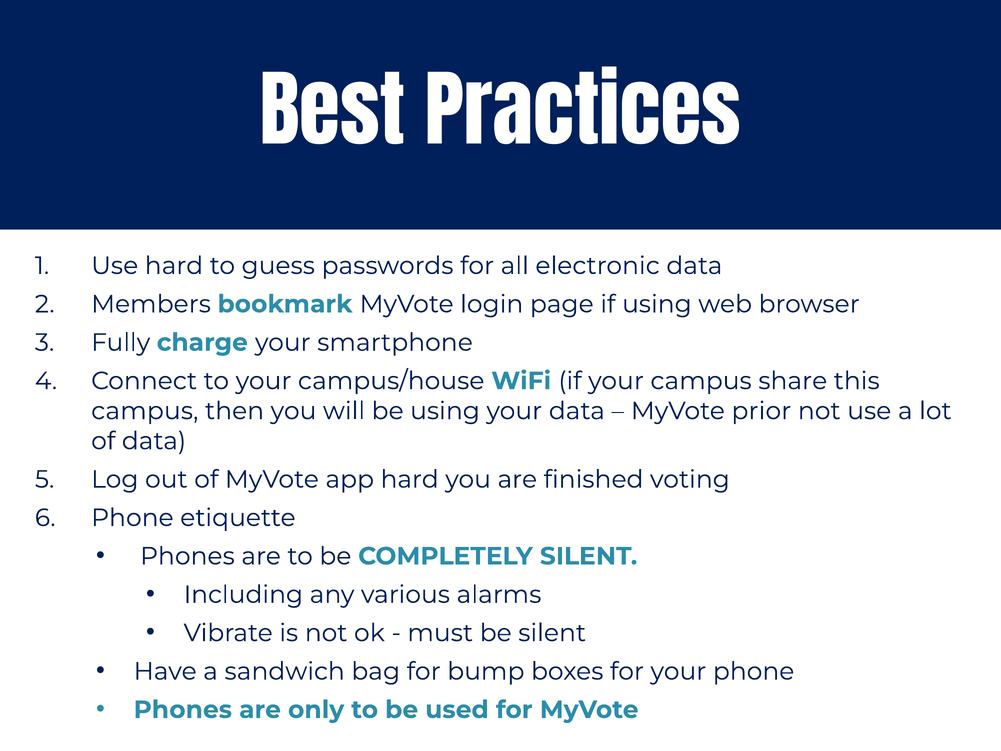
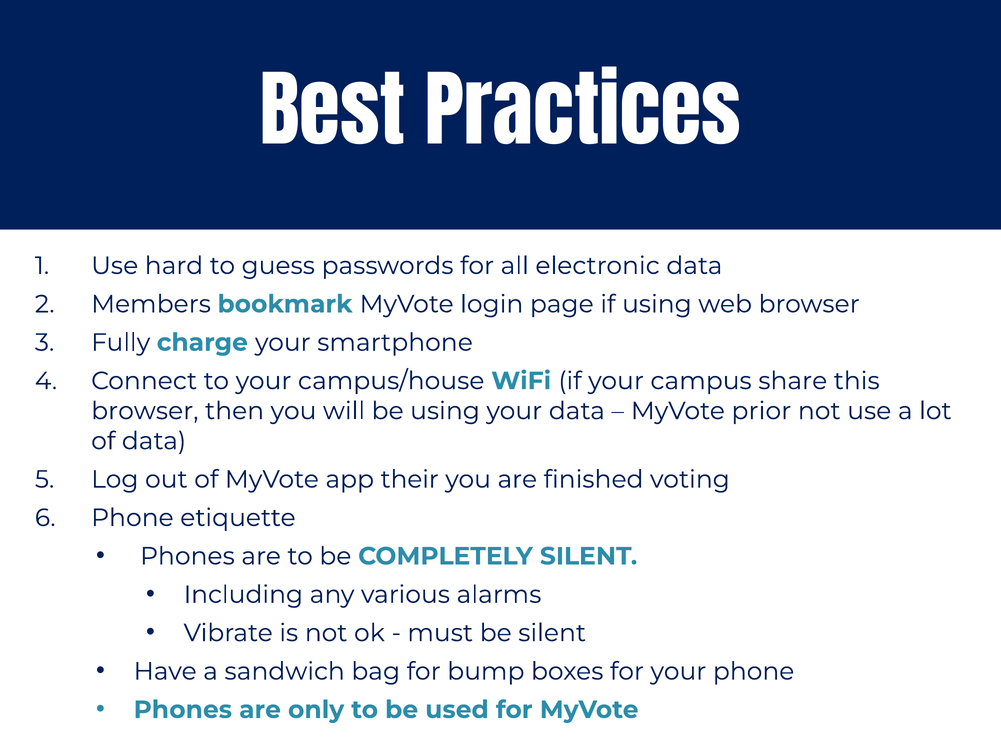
campus: campus -> browser (145, 411)
app hard: hard -> their (410, 479)
